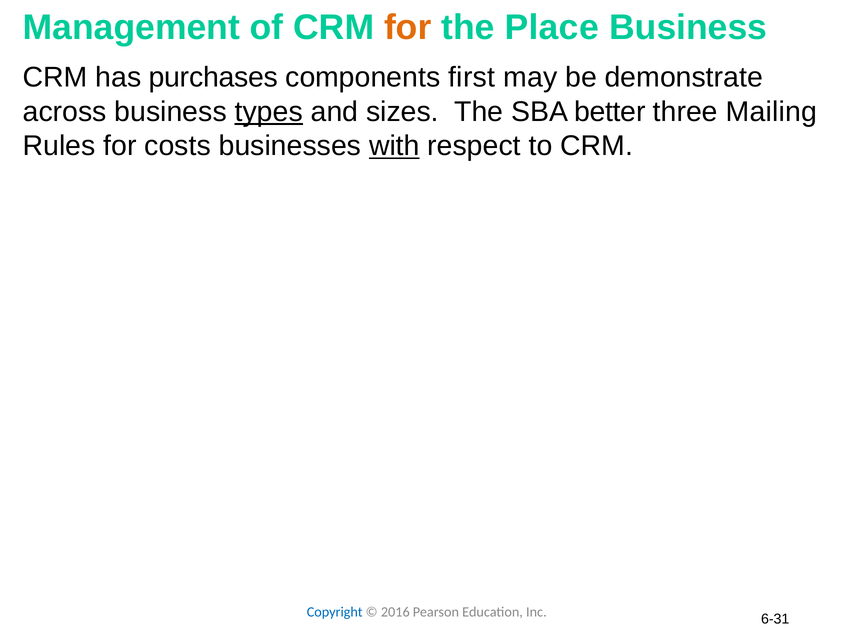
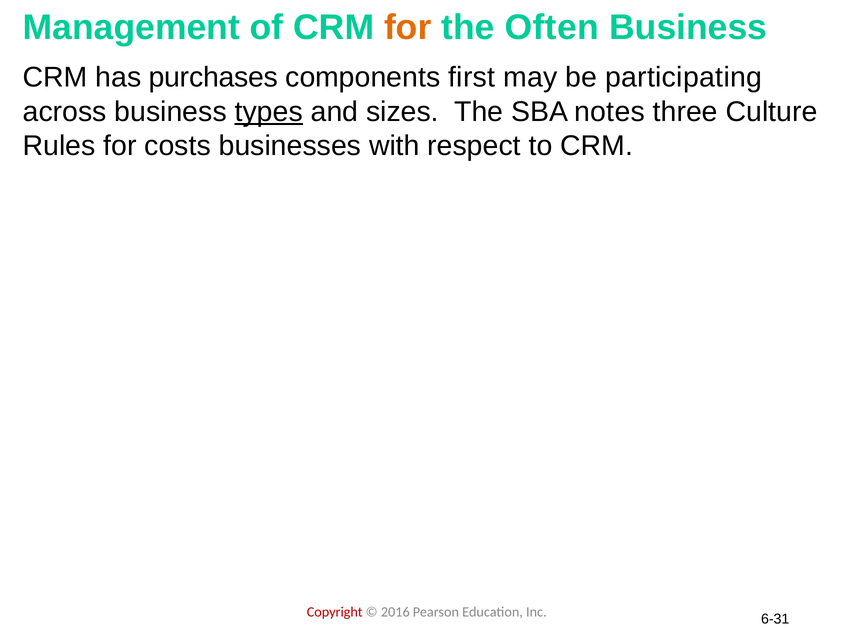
Place: Place -> Often (552, 27)
demonstrate: demonstrate -> participating (684, 77)
better: better -> notes (610, 112)
Mailing: Mailing -> Culture (772, 112)
with underline: present -> none (394, 146)
Copyright colour: blue -> red (335, 612)
